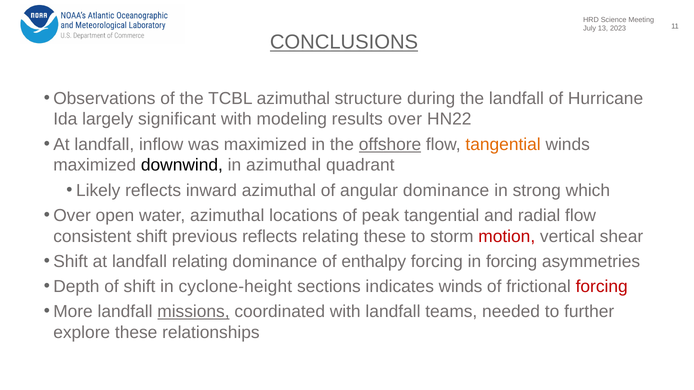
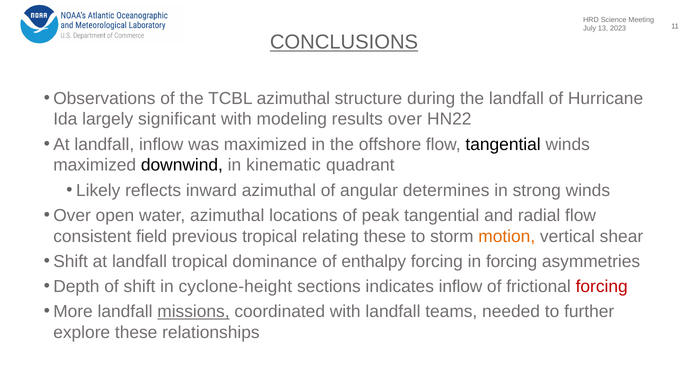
offshore underline: present -> none (390, 145)
tangential colour: orange -> black (503, 145)
in azimuthal: azimuthal -> kinematic (284, 165)
angular dominance: dominance -> determines (446, 191)
strong which: which -> winds (588, 191)
consistent shift: shift -> field (152, 237)
previous reflects: reflects -> tropical (270, 237)
motion colour: red -> orange (507, 237)
landfall relating: relating -> tropical (200, 262)
indicates winds: winds -> inflow (461, 287)
